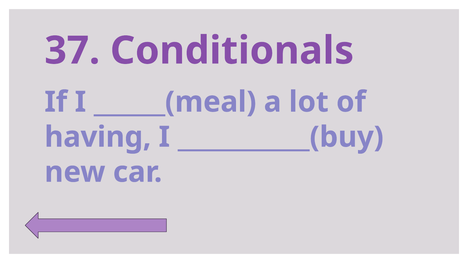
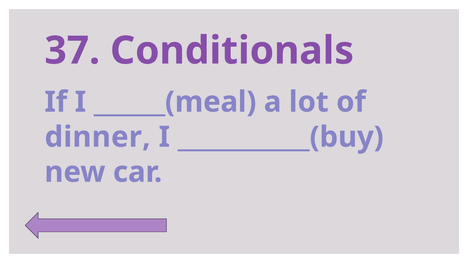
having: having -> dinner (98, 137)
